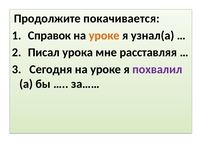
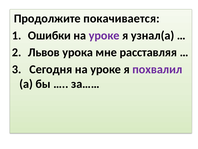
Справок: Справок -> Ошибки (49, 35)
уроке colour: orange -> purple (104, 35)
Писал: Писал -> Львов (44, 52)
